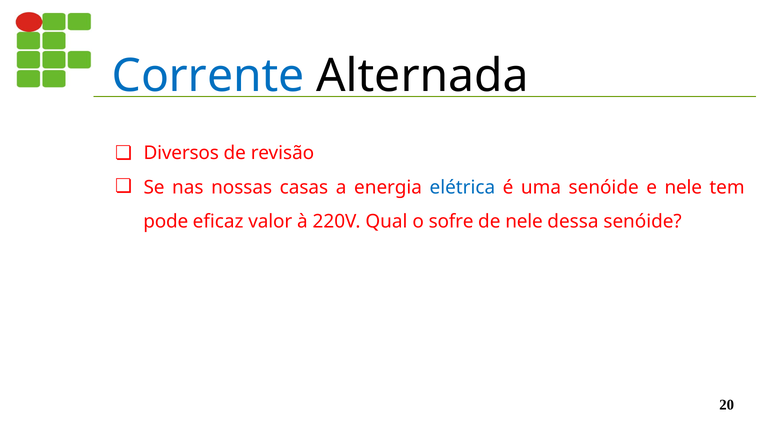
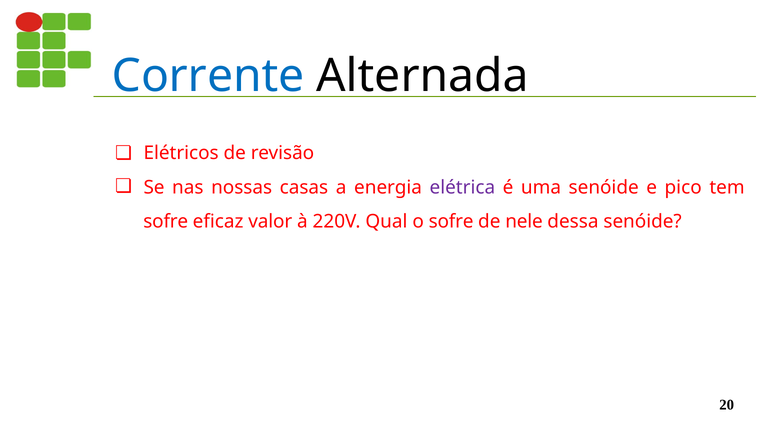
Diversos: Diversos -> Elétricos (181, 153)
elétrica colour: blue -> purple (462, 187)
e nele: nele -> pico (683, 187)
pode: pode -> sofre (166, 222)
